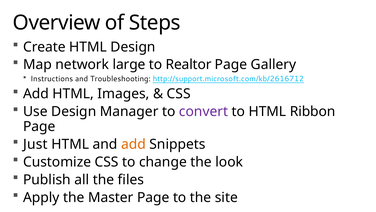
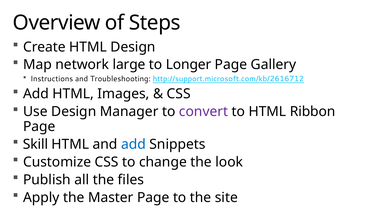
Realtor: Realtor -> Longer (189, 65)
Just: Just -> Skill (36, 144)
add colour: orange -> blue (133, 144)
